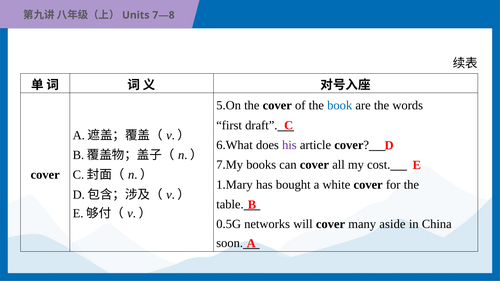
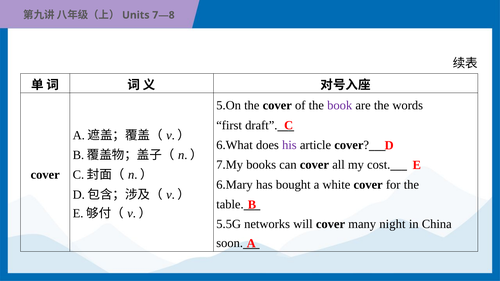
book colour: blue -> purple (340, 106)
1.Mary: 1.Mary -> 6.Mary (235, 185)
0.5G: 0.5G -> 5.5G (229, 224)
aside: aside -> night (392, 224)
